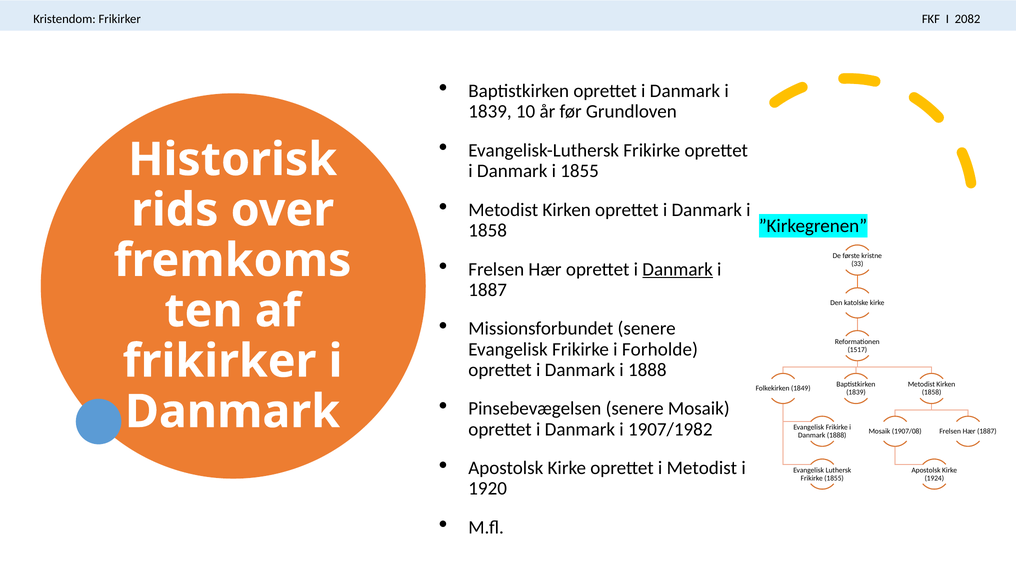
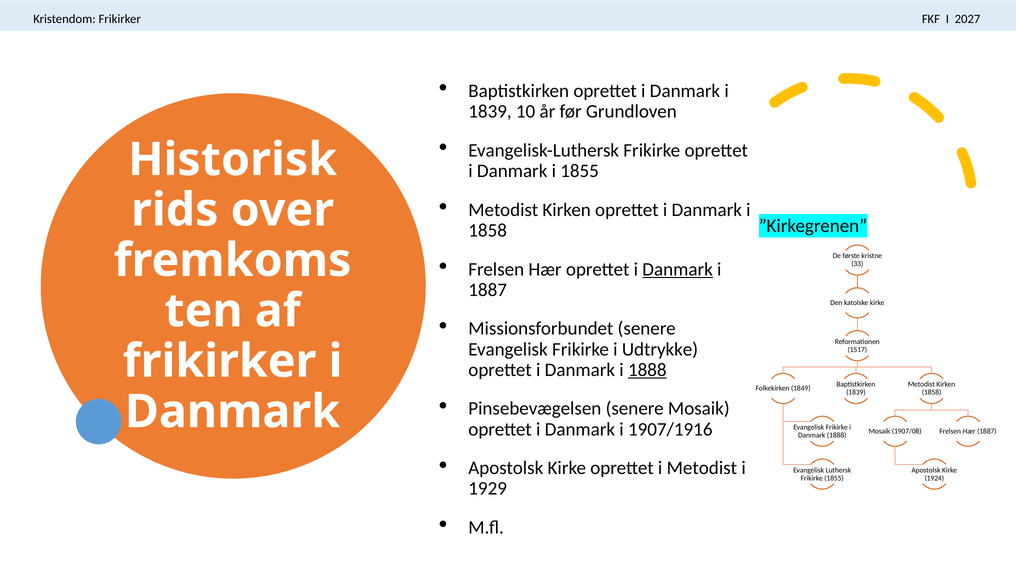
2082: 2082 -> 2027 (968, 19)
Forholde: Forholde -> Udtrykke (660, 349)
1888 underline: none -> present (647, 370)
1907/1982: 1907/1982 -> 1907/1916 (670, 429)
1920: 1920 -> 1929 (488, 488)
